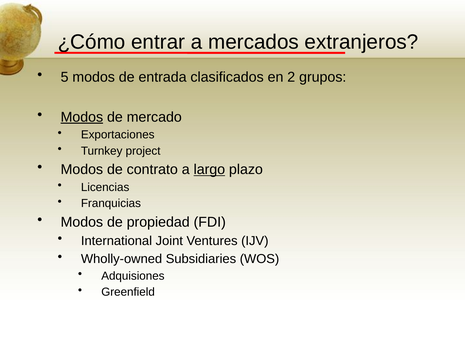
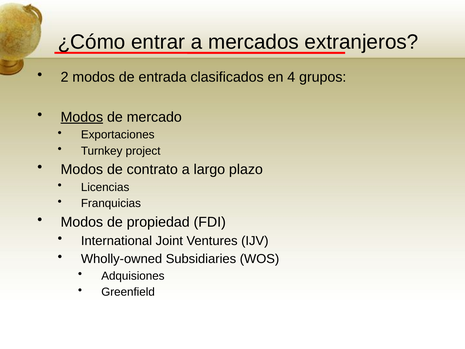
5: 5 -> 2 (65, 77)
2: 2 -> 4 (291, 77)
largo underline: present -> none (209, 169)
